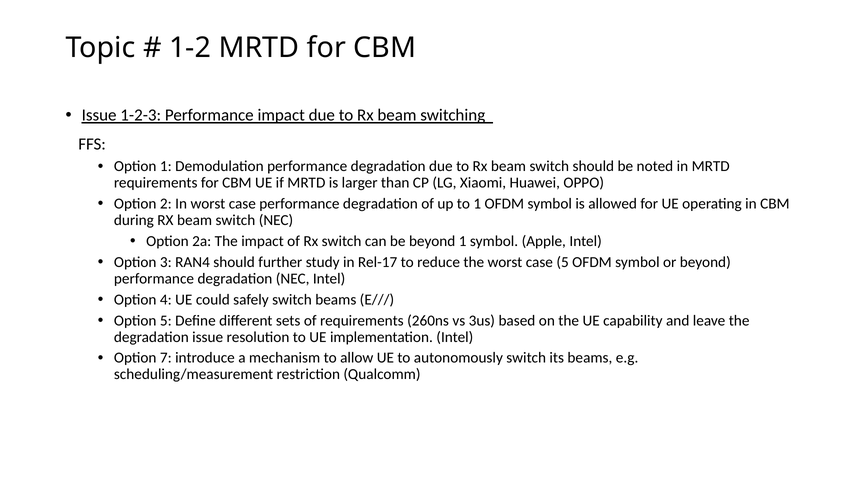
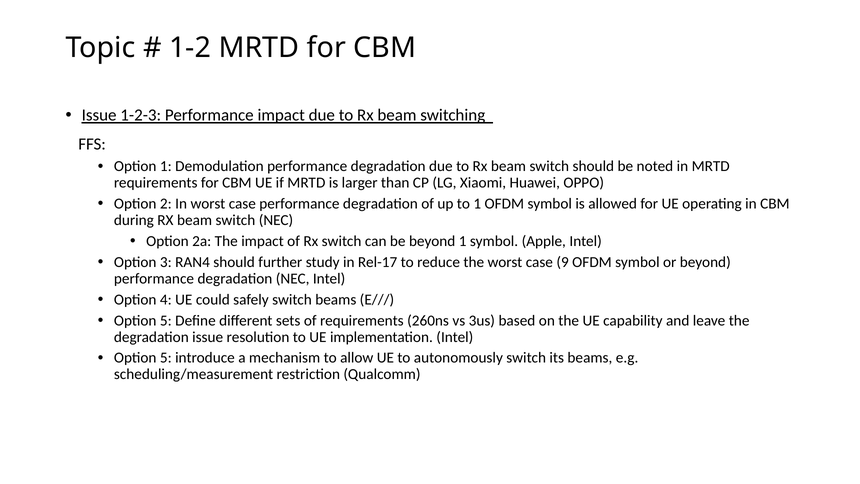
case 5: 5 -> 9 (563, 262)
7: 7 -> 5 (166, 358)
